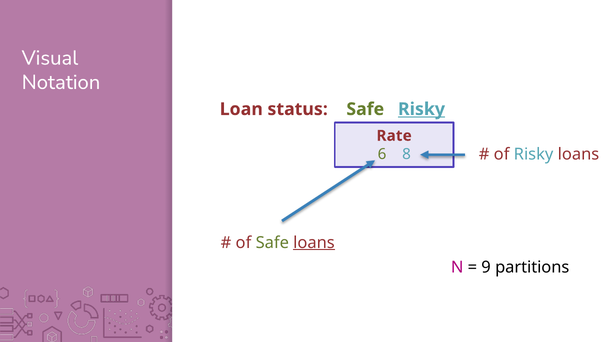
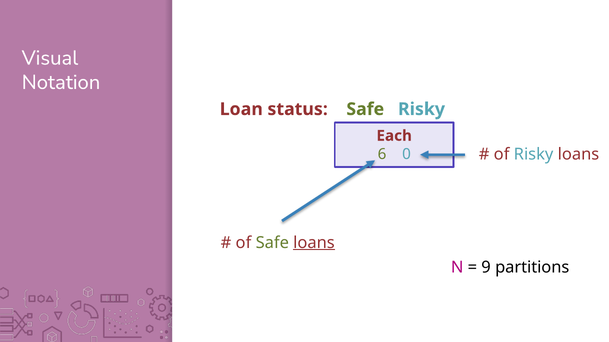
Risky underline: present -> none (422, 109)
Rate: Rate -> Each (394, 136)
8: 8 -> 0 (406, 154)
